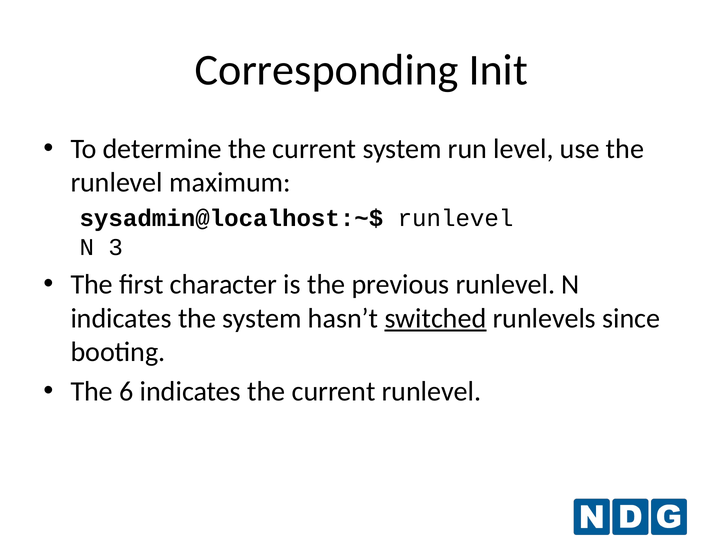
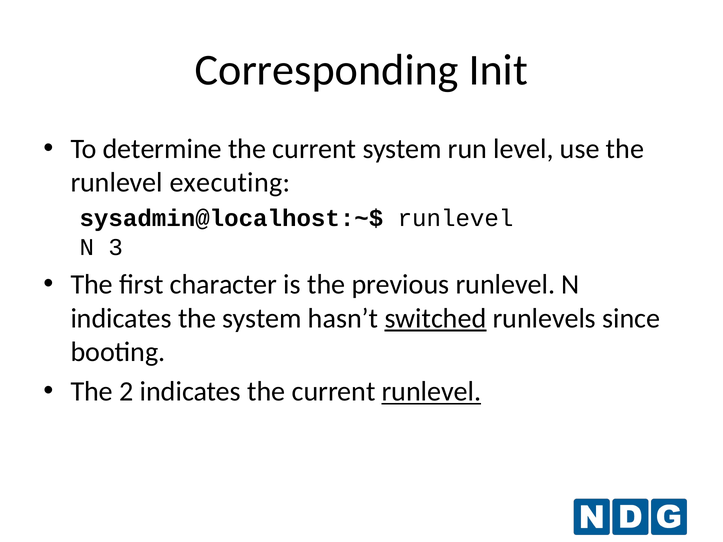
maximum: maximum -> executing (230, 183)
6: 6 -> 2 (126, 392)
runlevel underline: none -> present (431, 392)
